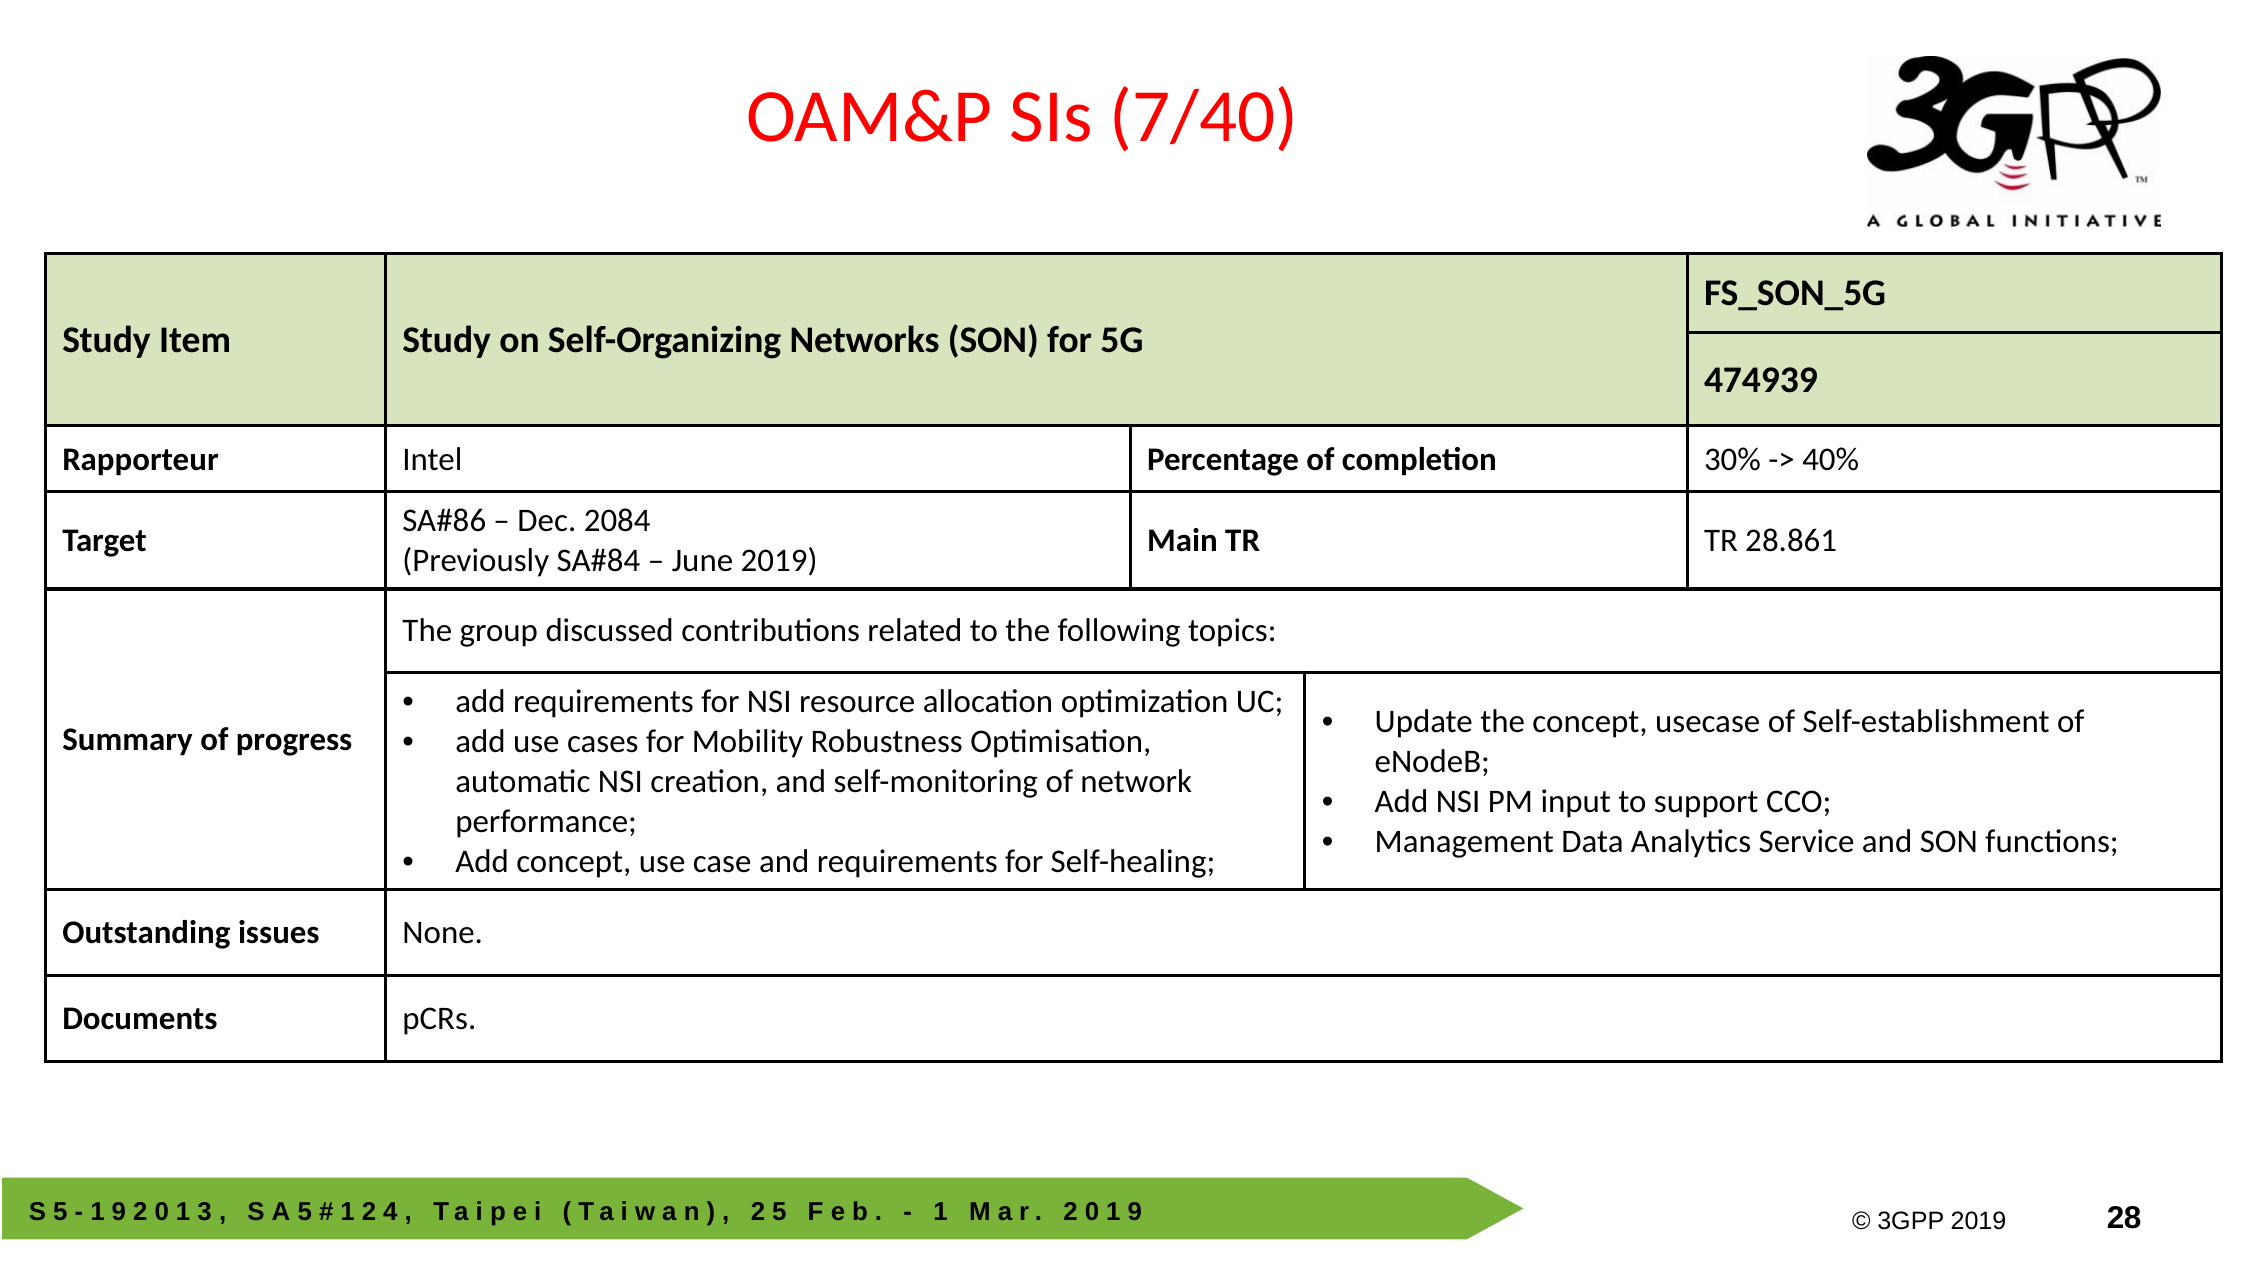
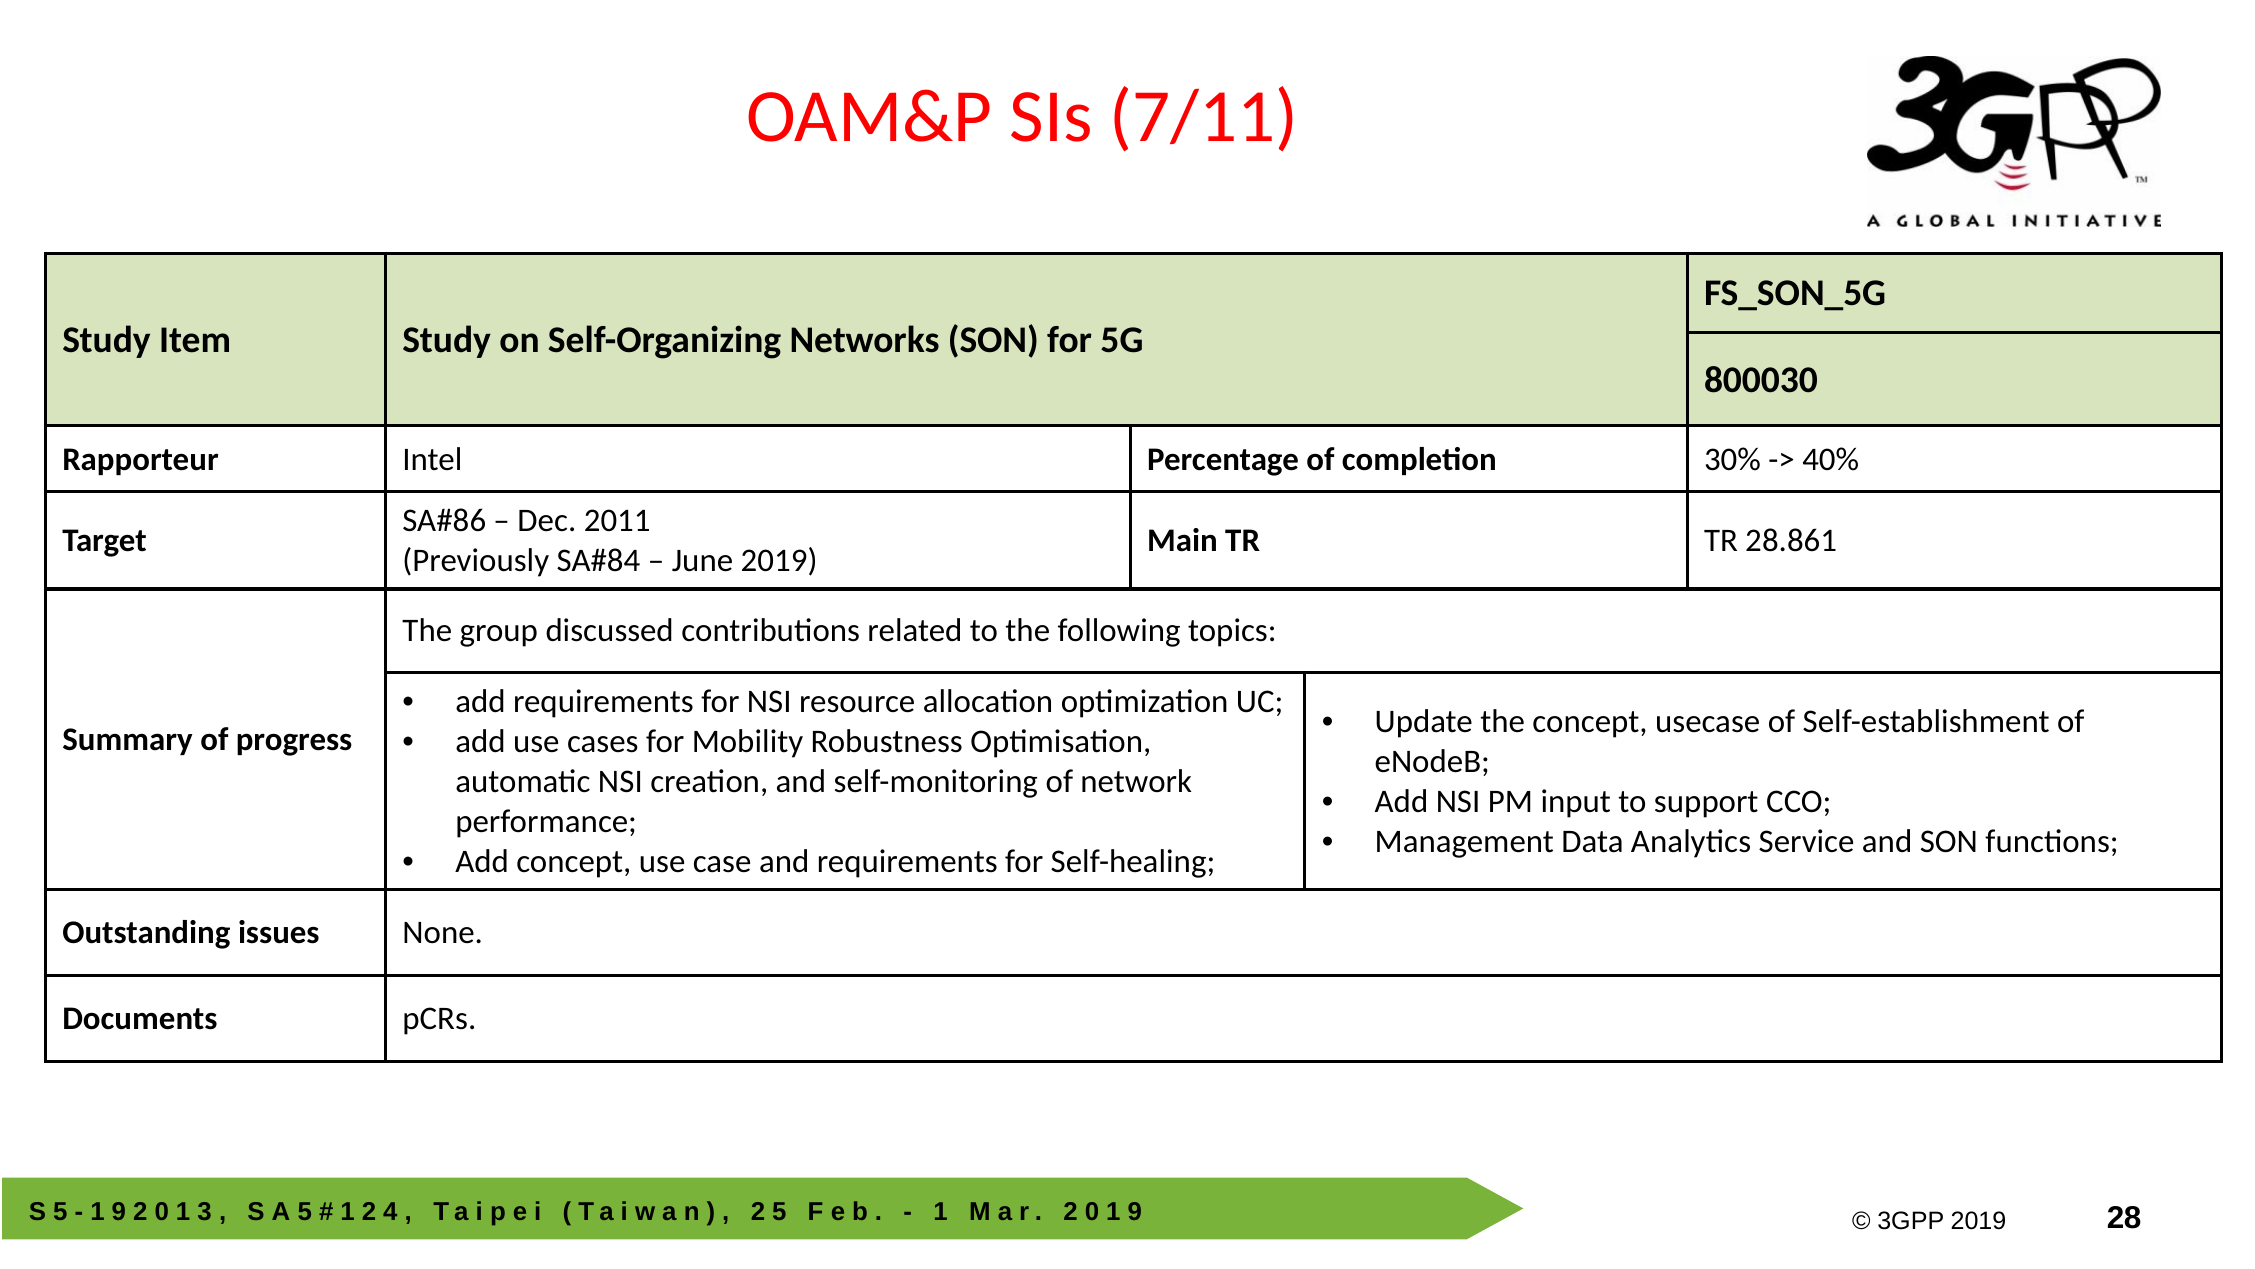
7/40: 7/40 -> 7/11 (1204, 117)
474939: 474939 -> 800030 (1761, 379)
2084: 2084 -> 2011 (617, 521)
